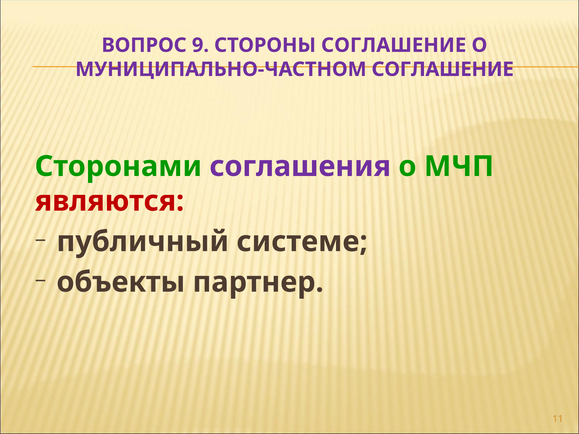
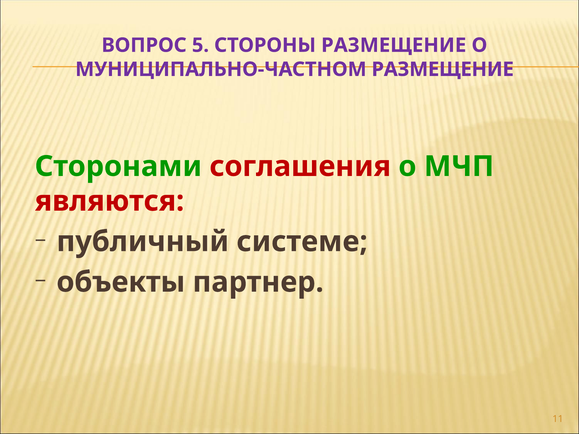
9: 9 -> 5 (200, 45)
СТОРОНЫ СОГЛАШЕНИЕ: СОГЛАШЕНИЕ -> РАЗМЕЩЕНИЕ (394, 45)
МУНИЦИПАЛЬНО-ЧАСТНОМ СОГЛАШЕНИЕ: СОГЛАШЕНИЕ -> РАЗМЕЩЕНИЕ (443, 69)
соглашения colour: purple -> red (300, 166)
